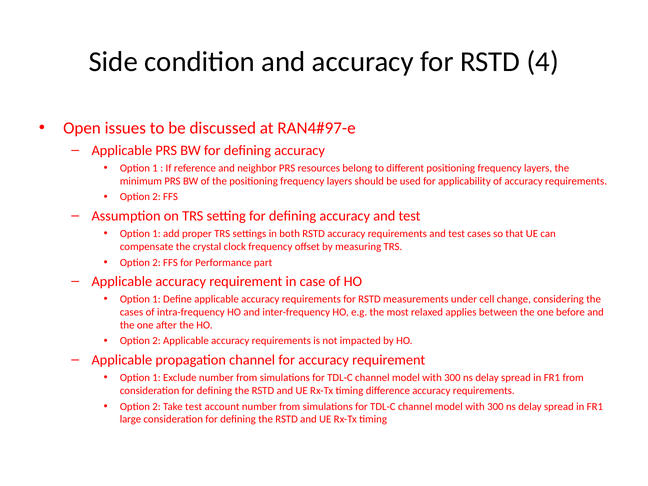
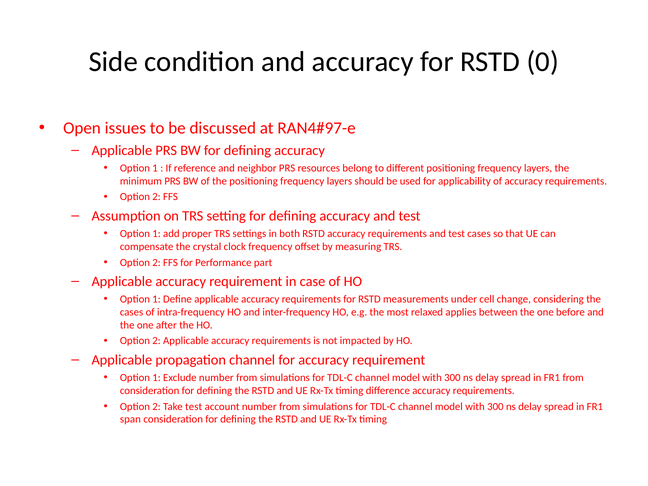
4: 4 -> 0 (543, 62)
large: large -> span (130, 419)
